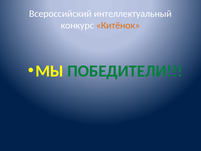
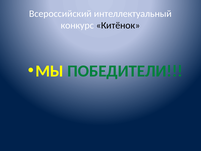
Китёнок colour: orange -> black (118, 25)
